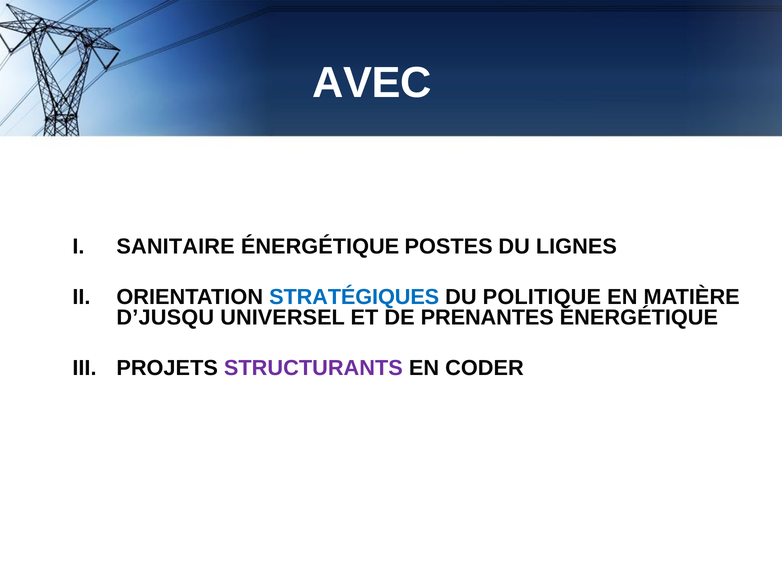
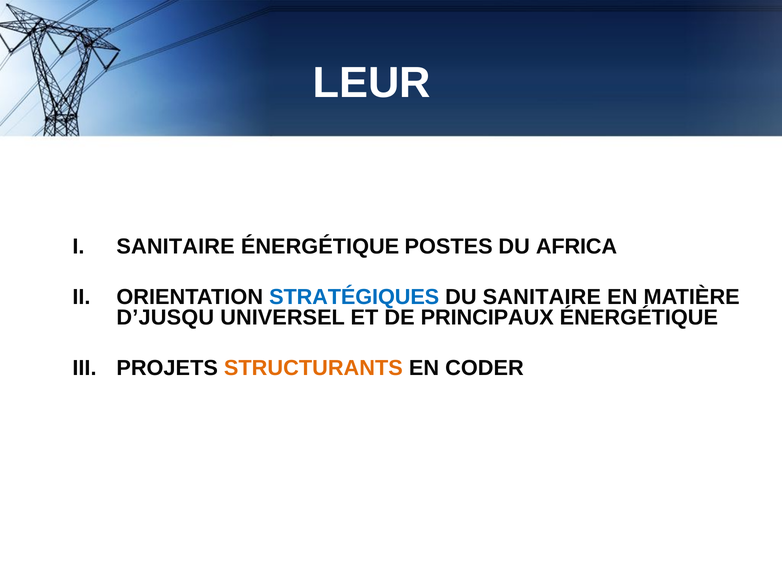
AVEC: AVEC -> LEUR (372, 83)
LIGNES: LIGNES -> AFRICA (576, 246)
DU POLITIQUE: POLITIQUE -> SANITAIRE (542, 297)
PRENANTES: PRENANTES -> PRINCIPAUX (487, 318)
STRUCTURANTS colour: purple -> orange (313, 368)
